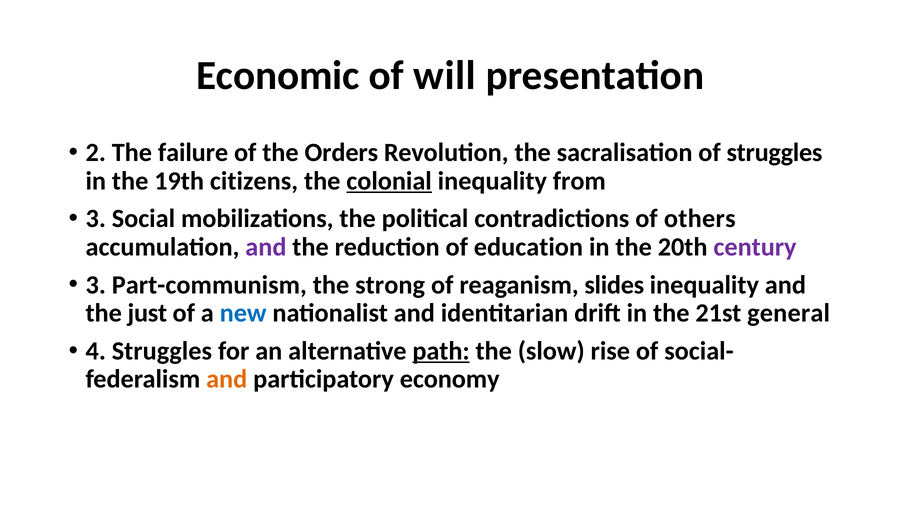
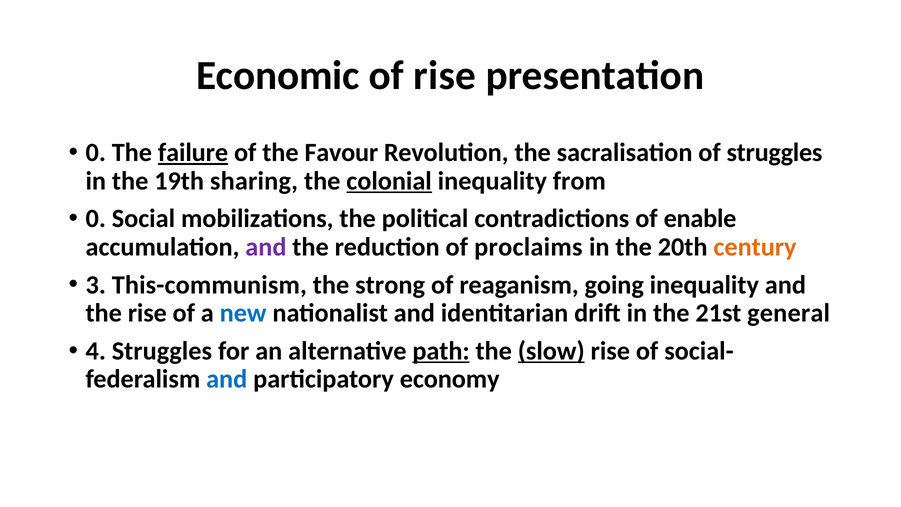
of will: will -> rise (445, 76)
2: 2 -> 0 (96, 153)
failure underline: none -> present (193, 153)
Orders: Orders -> Favour (341, 153)
citizens: citizens -> sharing (254, 181)
3: 3 -> 0 (96, 219)
others: others -> enable (700, 219)
education: education -> proclaims (528, 247)
century colour: purple -> orange (755, 247)
Part-communism: Part-communism -> This-communism (209, 285)
slides: slides -> going (614, 285)
the just: just -> rise (147, 313)
slow underline: none -> present (551, 351)
and colour: orange -> blue (227, 379)
